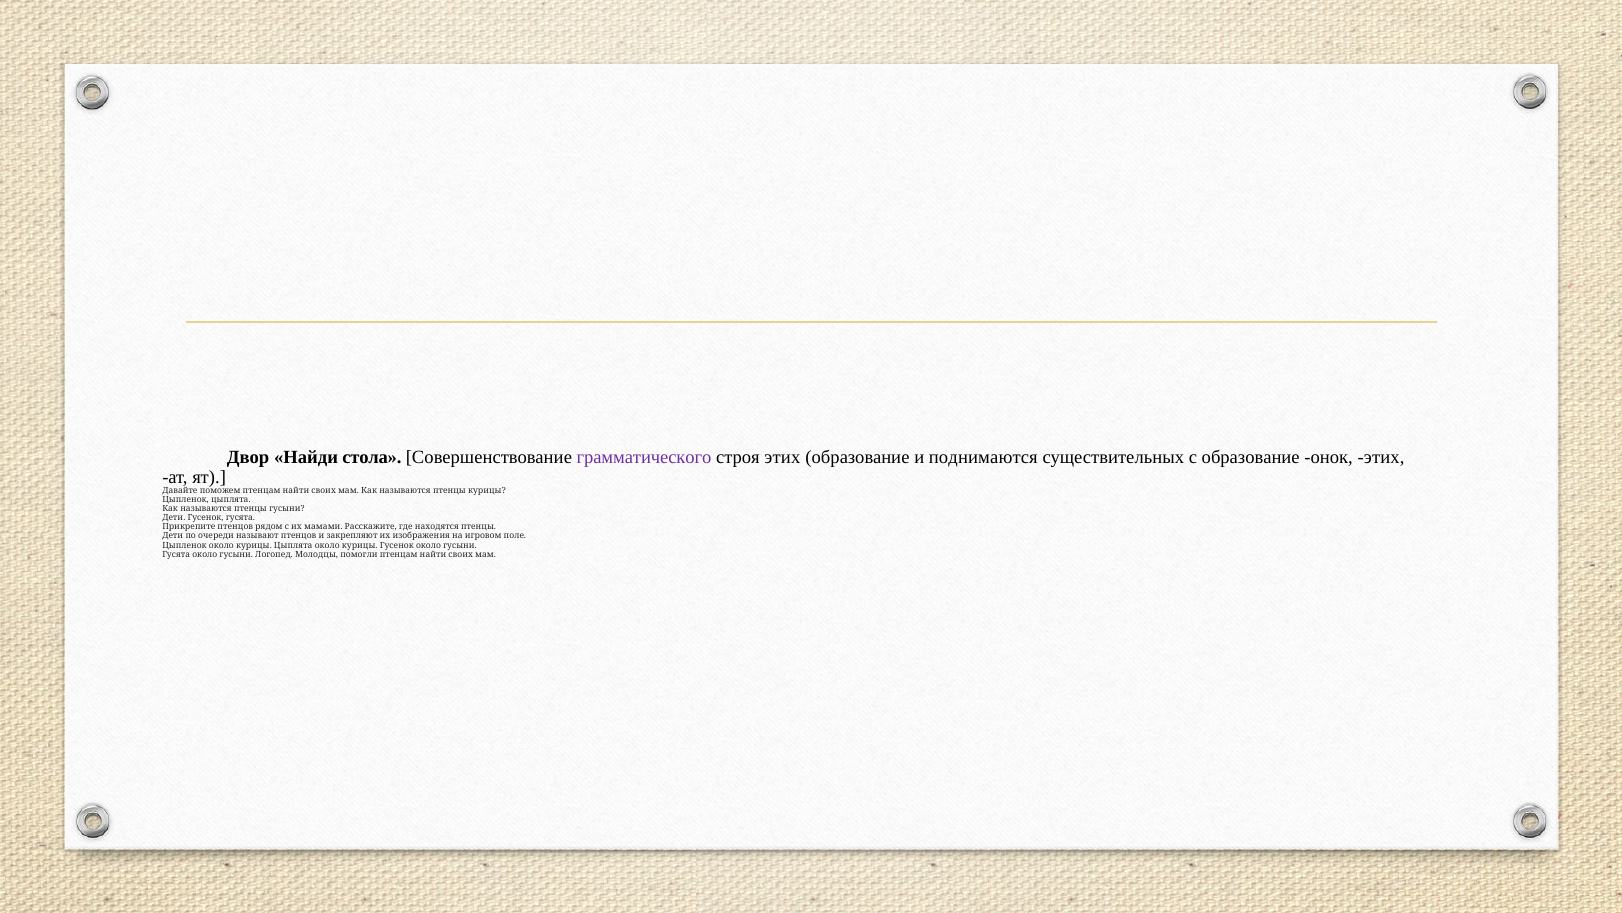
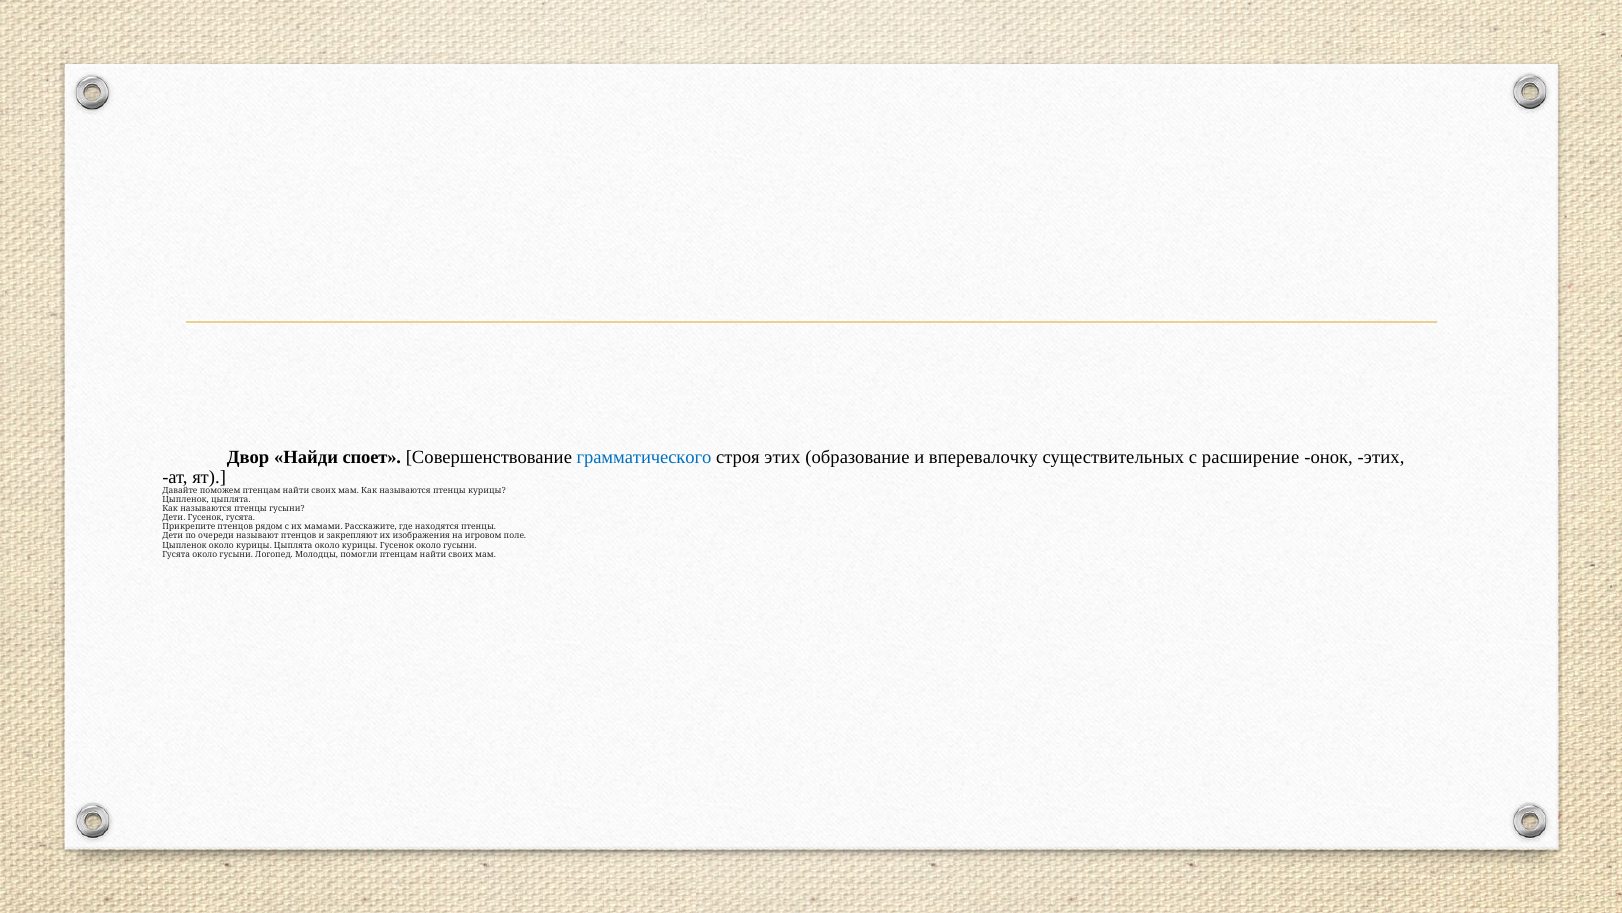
стола: стола -> споет (372, 457)
грамматического colour: purple -> blue (644, 457)
поднимаются: поднимаются -> вперевалочку (983, 457)
с образование: образование -> расширение (1251, 457)
